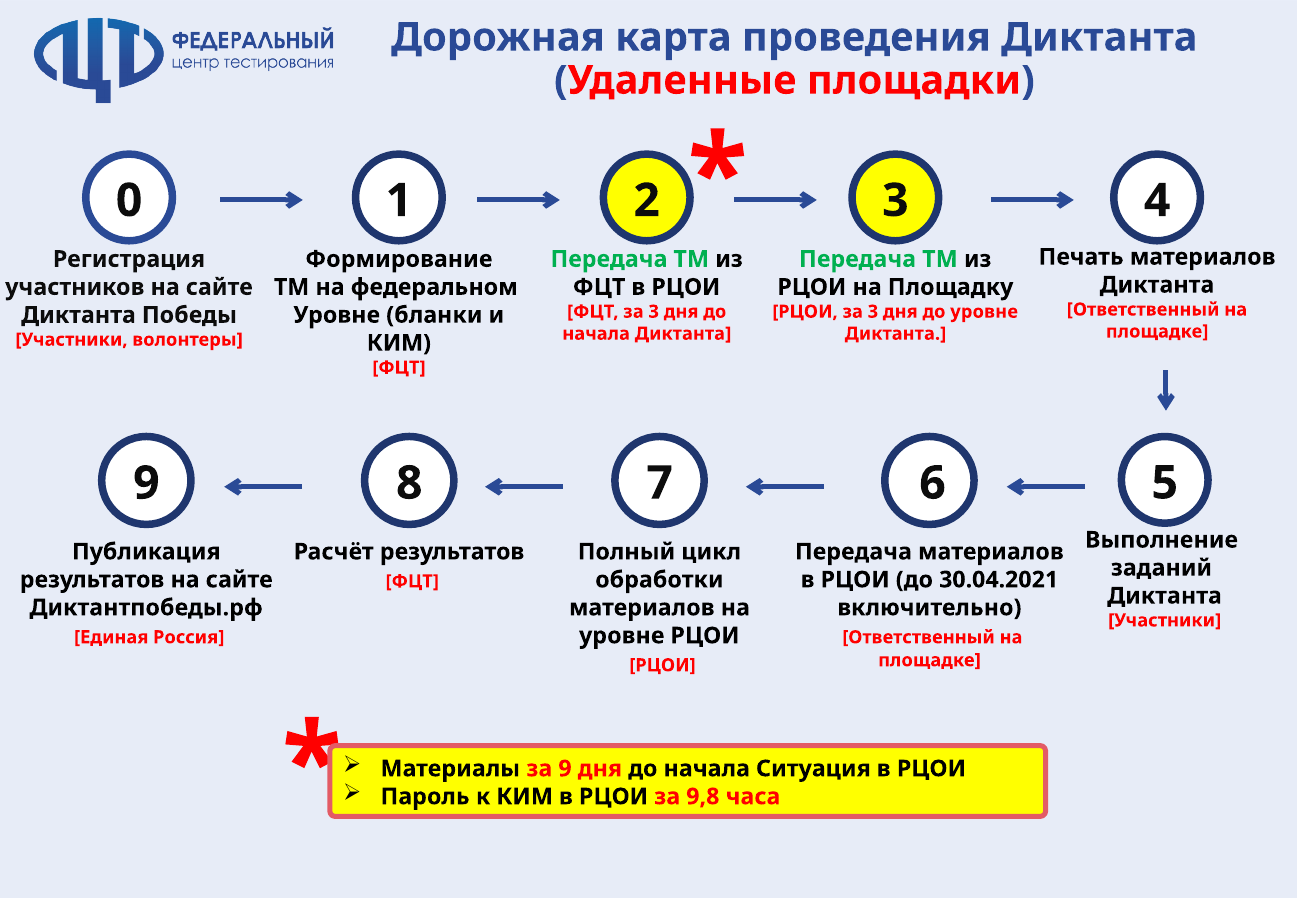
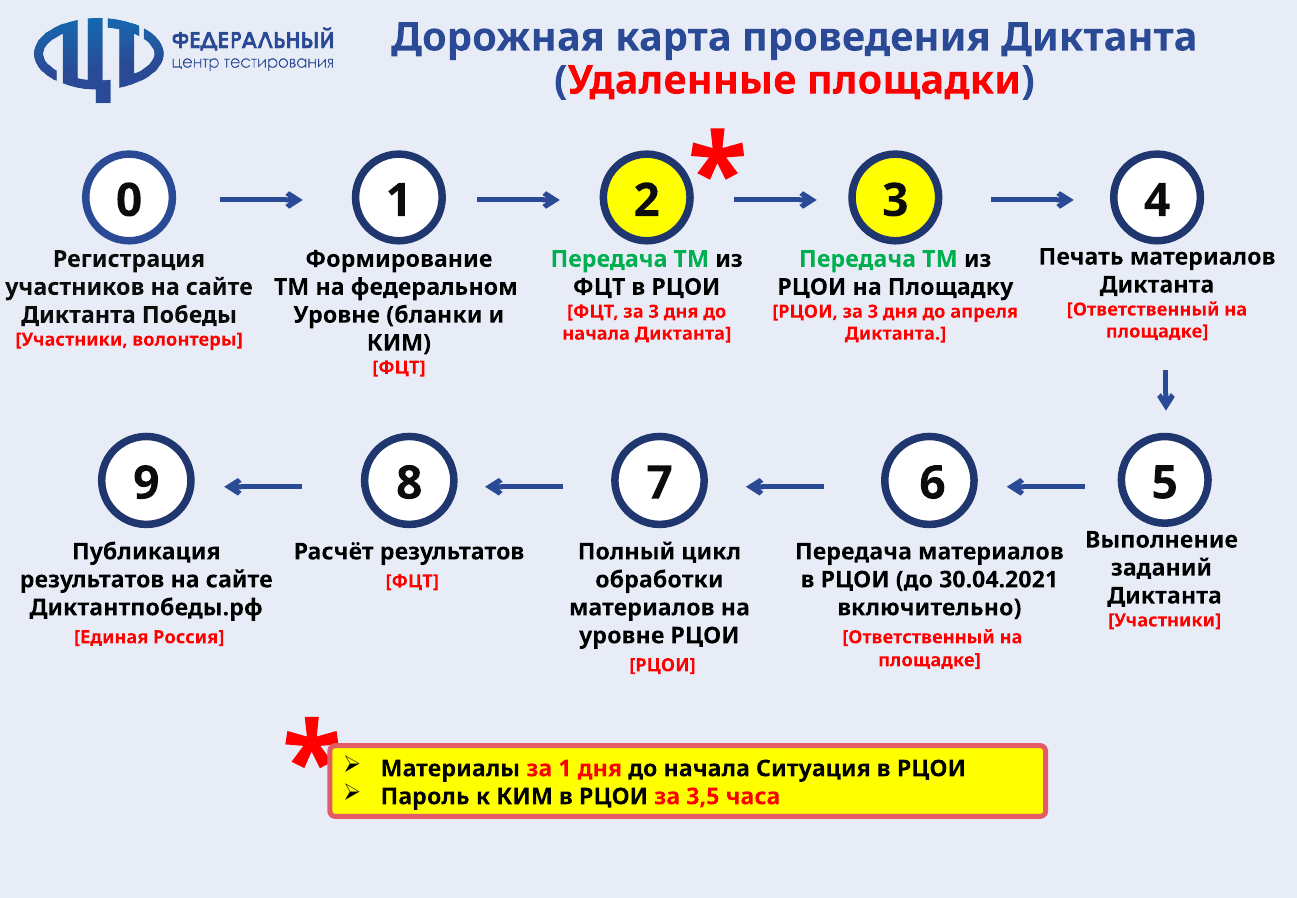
до уровне: уровне -> апреля (984, 312)
за 9: 9 -> 1 (565, 769)
9,8: 9,8 -> 3,5 (703, 797)
